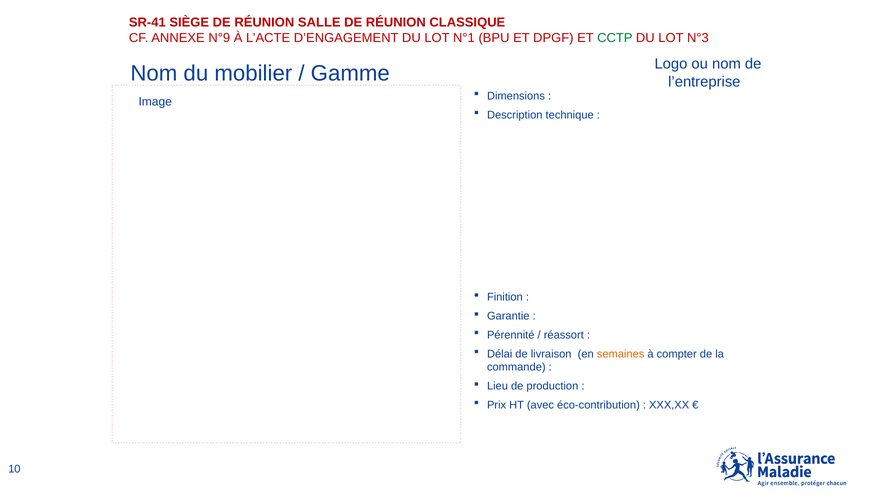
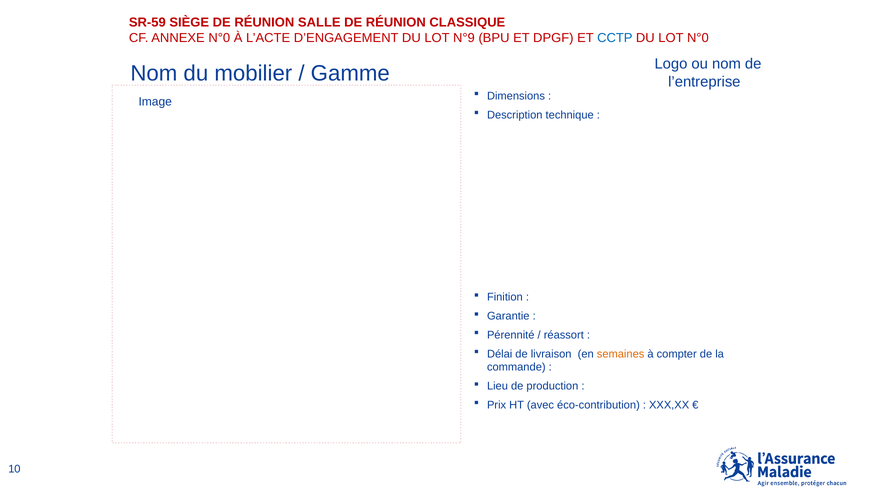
SR-41: SR-41 -> SR-59 (147, 23)
ANNEXE N°9: N°9 -> N°0 (219, 38)
N°1: N°1 -> N°9 (464, 38)
CCTP colour: green -> blue (615, 38)
LOT N°3: N°3 -> N°0 (698, 38)
